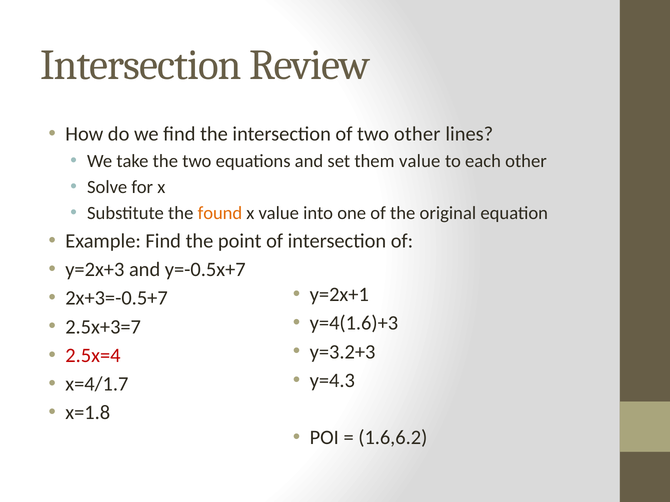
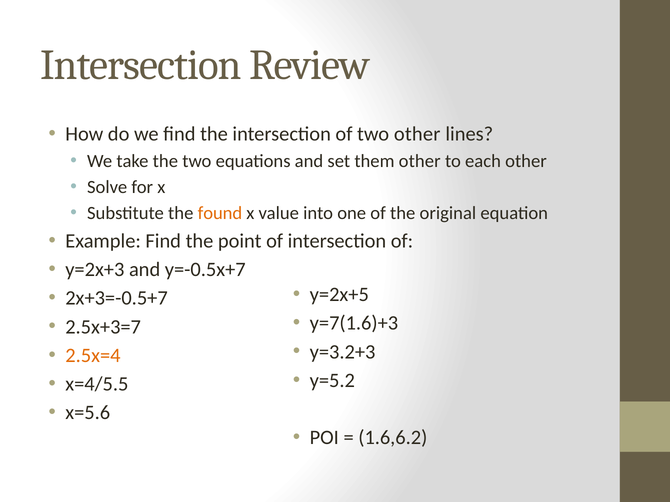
them value: value -> other (420, 161)
y=2x+1: y=2x+1 -> y=2x+5 (339, 295)
y=4(1.6)+3: y=4(1.6)+3 -> y=7(1.6)+3 (354, 323)
2.5x=4 colour: red -> orange (93, 356)
y=4.3: y=4.3 -> y=5.2 (332, 381)
x=4/1.7: x=4/1.7 -> x=4/5.5 (97, 384)
x=1.8: x=1.8 -> x=5.6 (88, 413)
